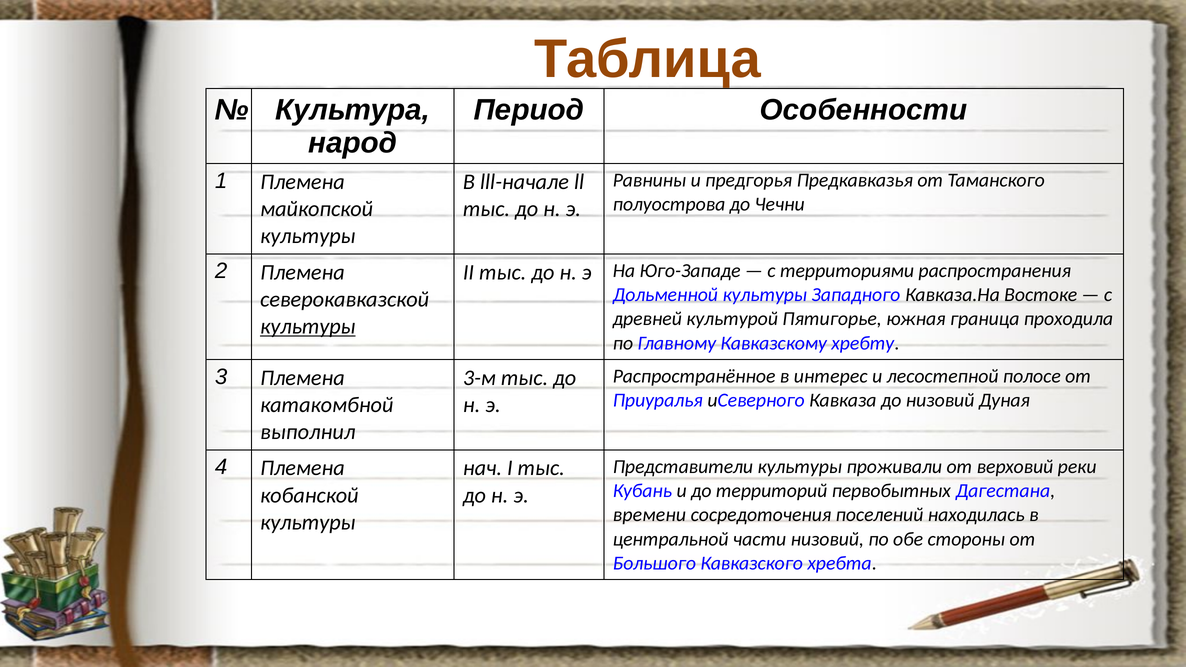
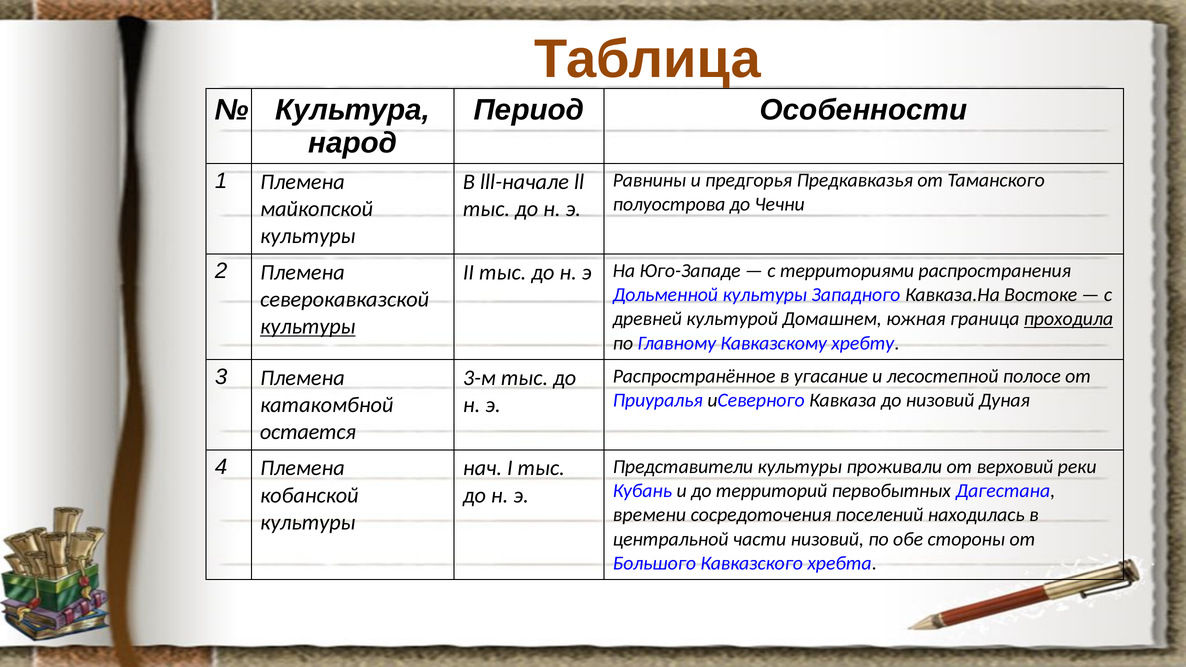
Пятигорье: Пятигорье -> Домашнем (832, 319)
проходила underline: none -> present (1068, 319)
интерес: интерес -> угасание (831, 376)
выполнил: выполнил -> остается (308, 432)
